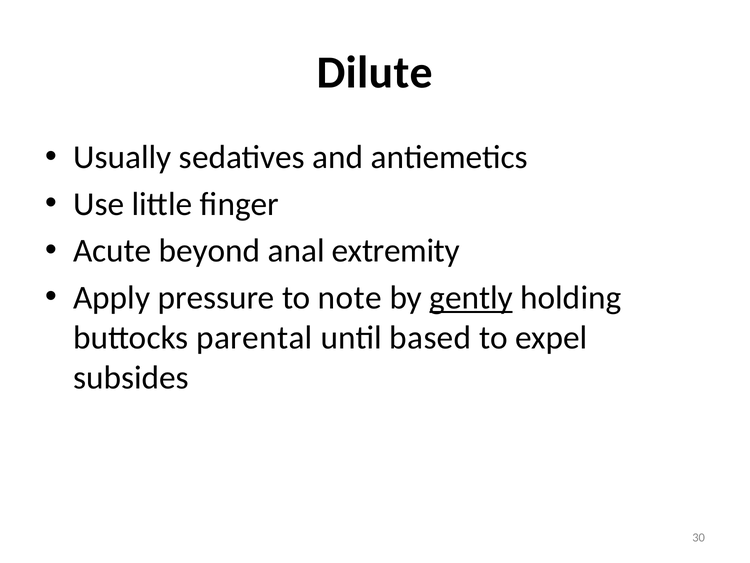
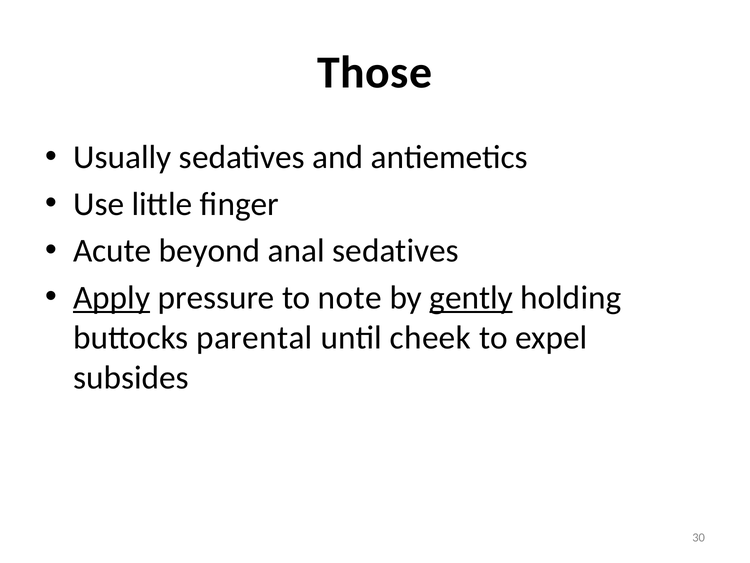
Dilute: Dilute -> Those (375, 73)
anal extremity: extremity -> sedatives (396, 251)
Apply underline: none -> present (112, 297)
based: based -> cheek (430, 337)
